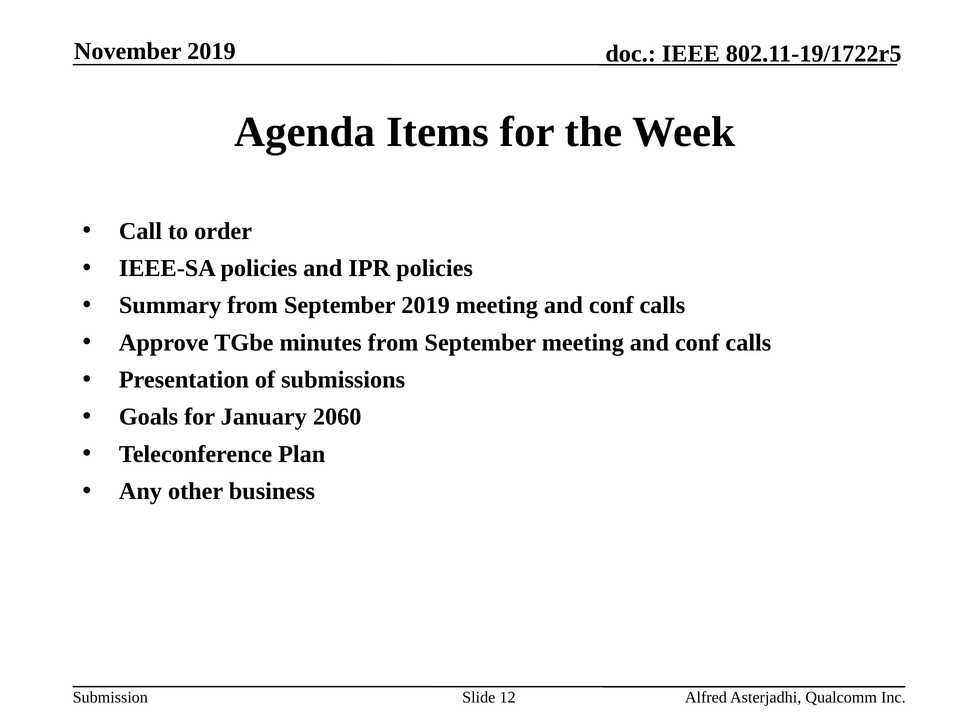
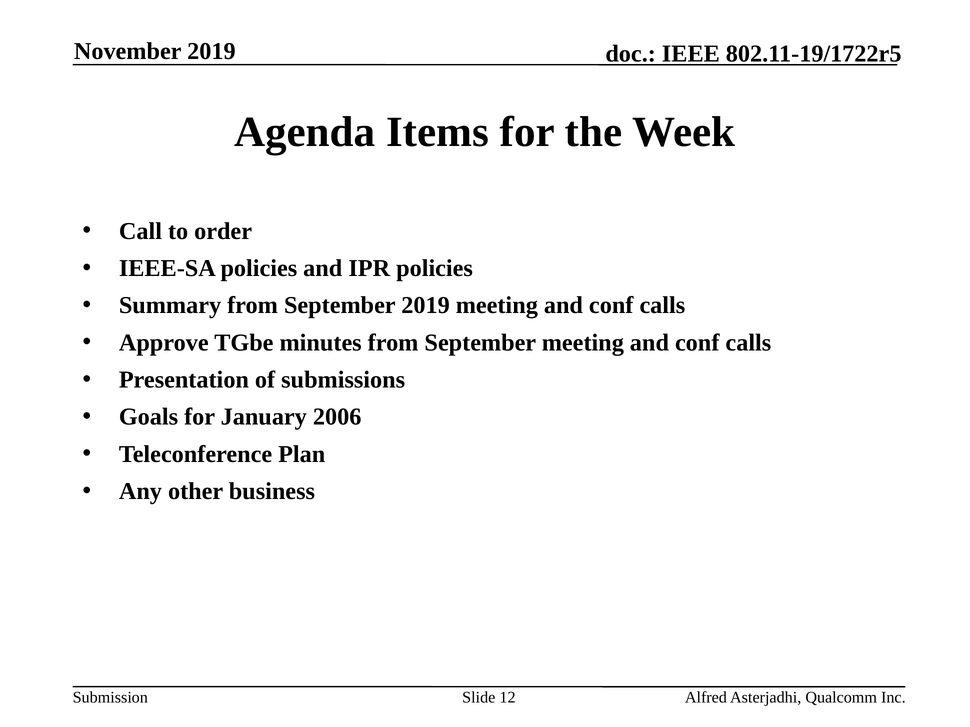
2060: 2060 -> 2006 (337, 417)
